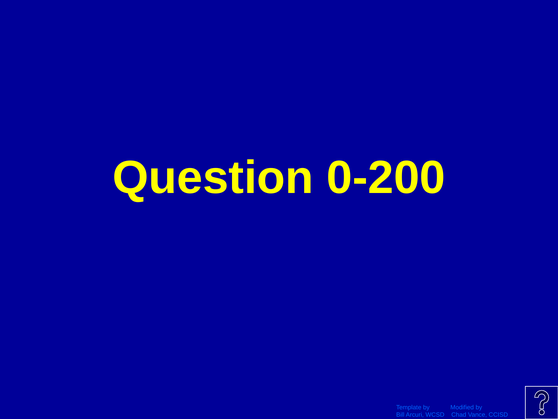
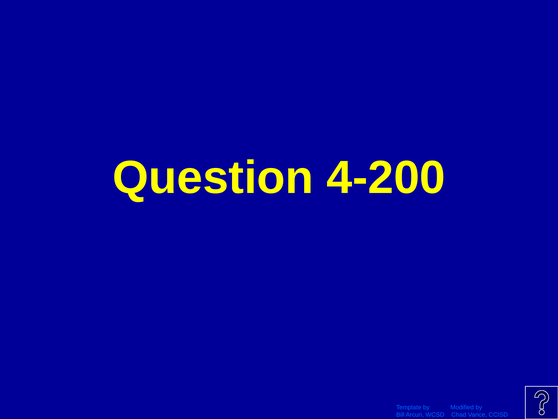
0-200: 0-200 -> 4-200 (386, 178)
